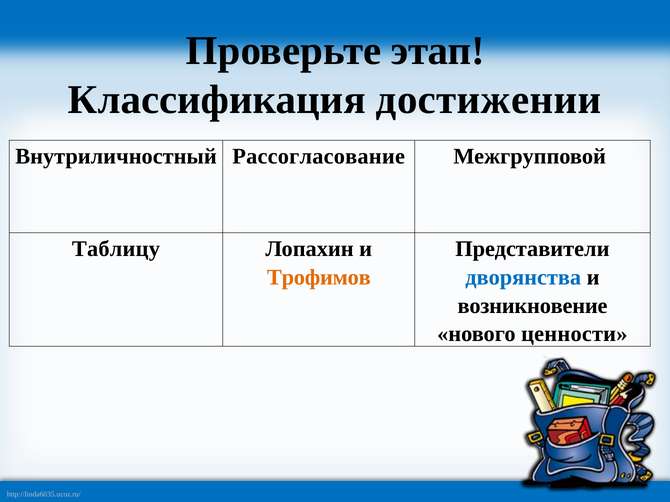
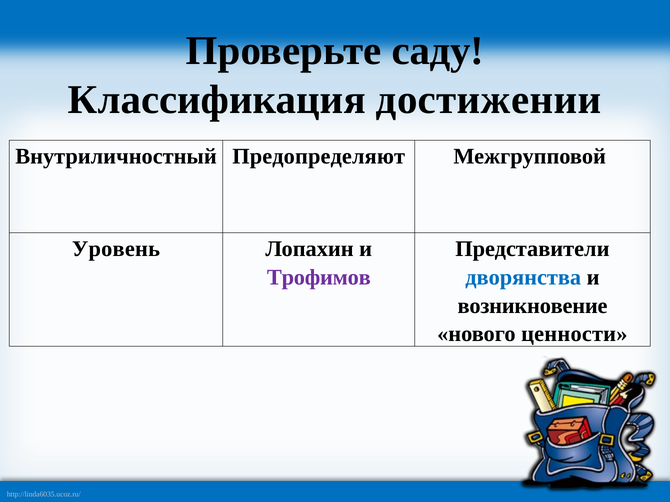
этап: этап -> саду (438, 51)
Рассогласование: Рассогласование -> Предопределяют (319, 157)
Таблицу: Таблицу -> Уровень (116, 249)
Трофимов colour: orange -> purple (319, 278)
